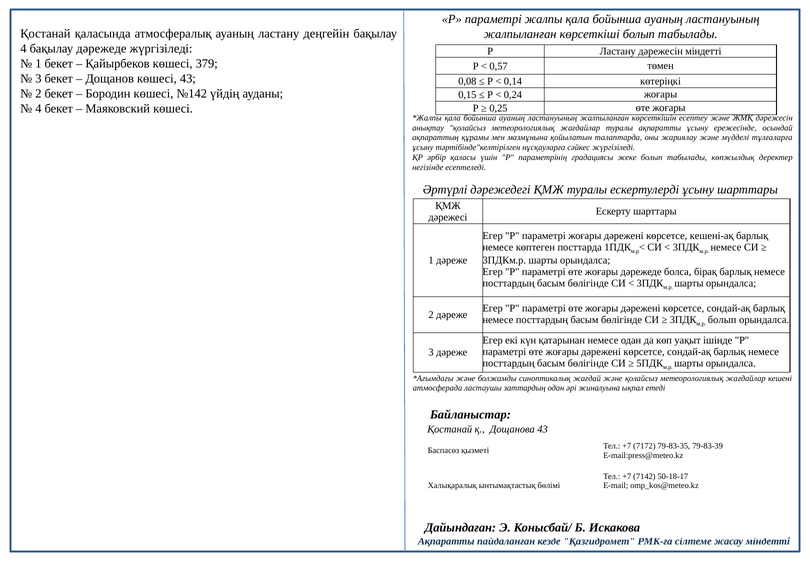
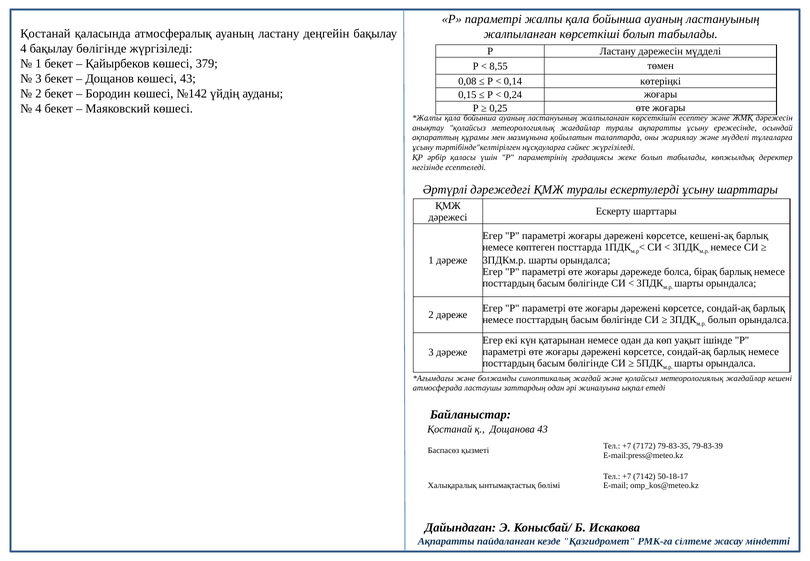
бақылау дәрежеде: дәрежеде -> бөлігінде (101, 49)
дәрежесін міндетті: міндетті -> мүдделі (703, 51)
0,57: 0,57 -> 8,55 (499, 66)
